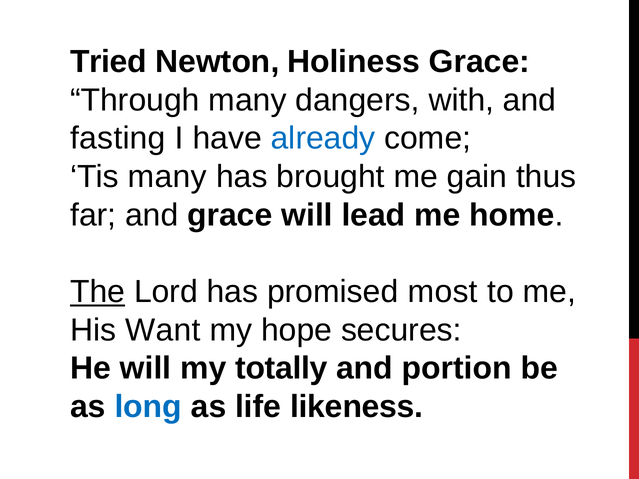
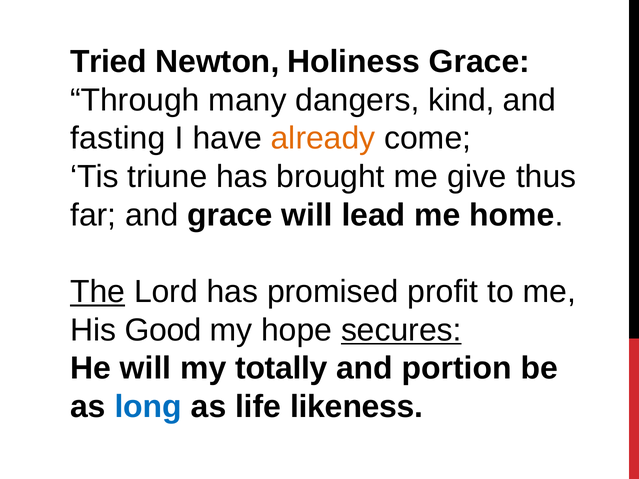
with: with -> kind (461, 100)
already colour: blue -> orange (323, 138)
Tis many: many -> triune (167, 177)
gain: gain -> give (477, 177)
most: most -> profit (443, 292)
Want: Want -> Good (163, 330)
secures underline: none -> present (401, 330)
